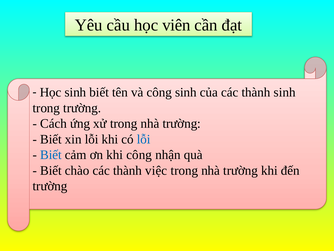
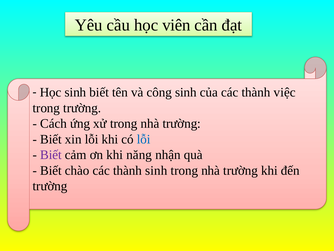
thành sinh: sinh -> việc (285, 92)
Biết colour: blue -> purple (51, 155)
khi công: công -> năng (139, 155)
thành việc: việc -> sinh (156, 170)
